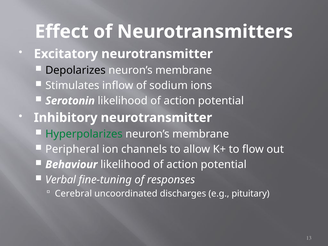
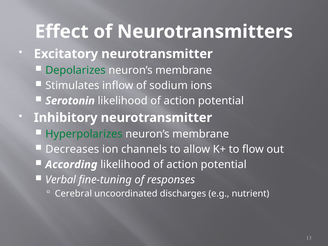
Depolarizes colour: black -> green (75, 70)
Peripheral: Peripheral -> Decreases (72, 149)
Behaviour: Behaviour -> According (71, 165)
pituitary: pituitary -> nutrient (250, 194)
